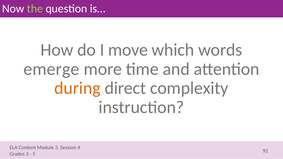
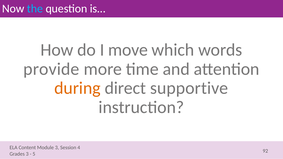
the colour: light green -> light blue (35, 9)
emerge: emerge -> provide (51, 69)
complexity: complexity -> supportive (189, 88)
